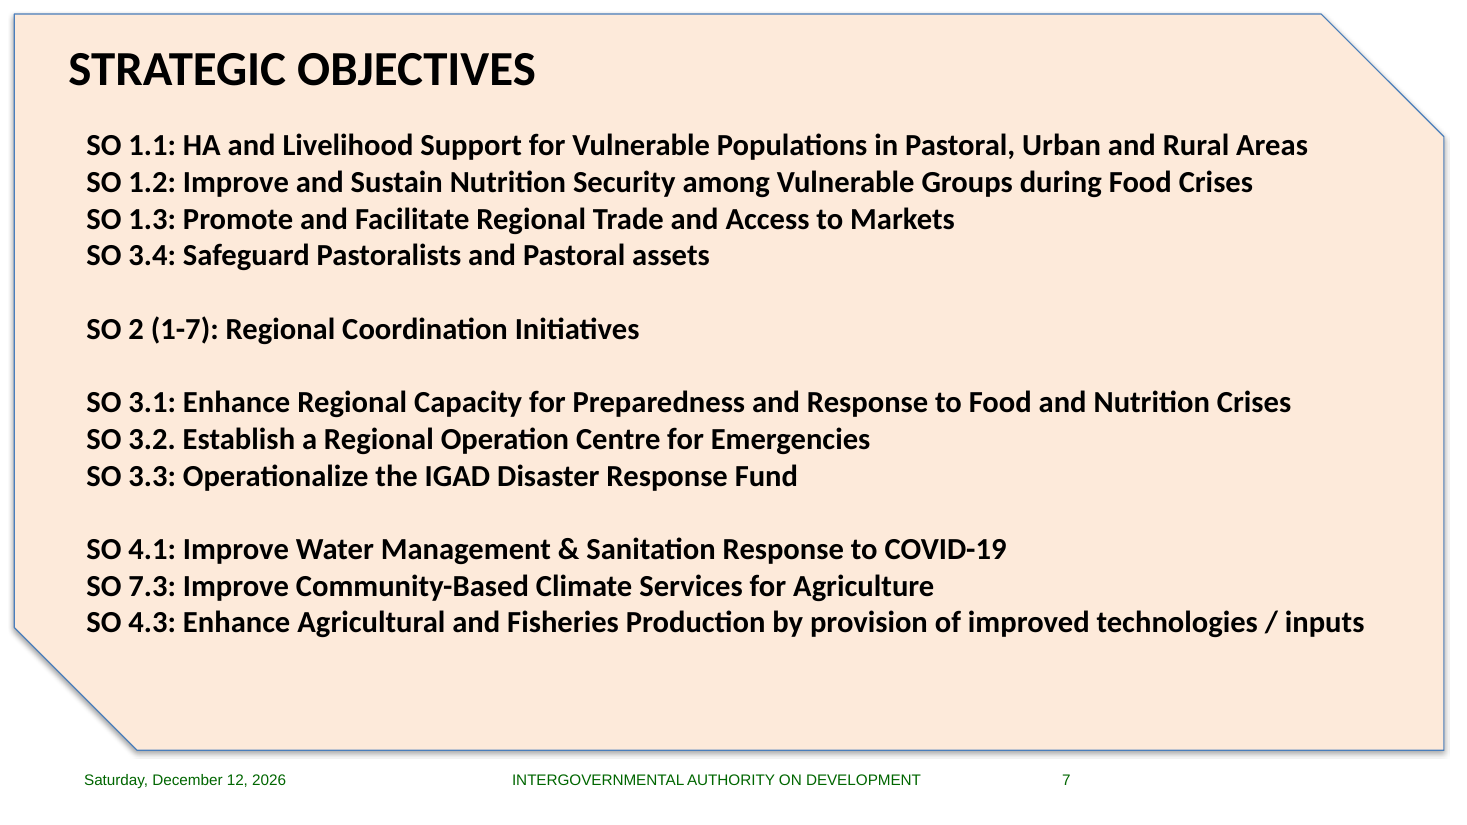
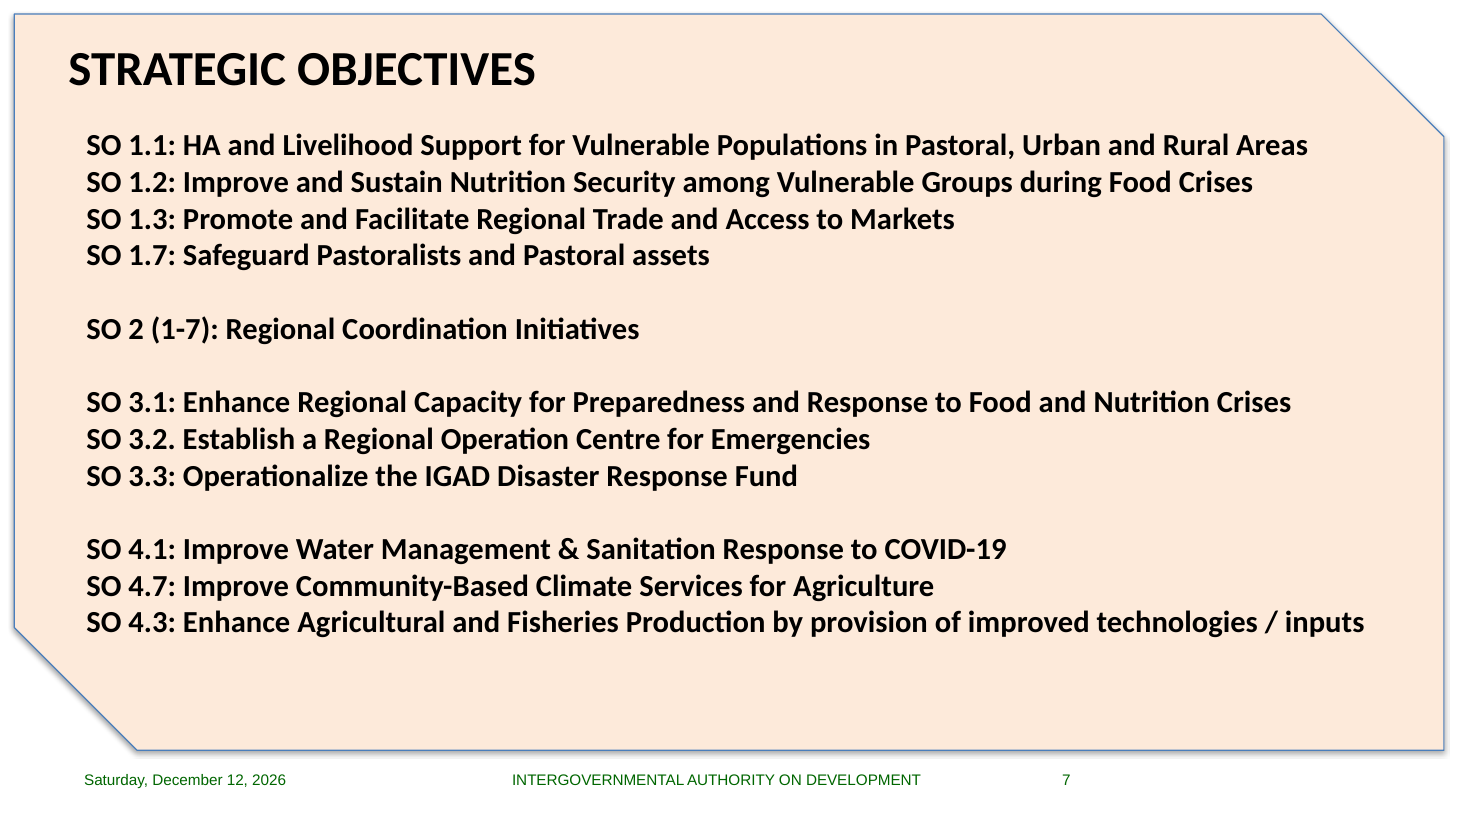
3.4: 3.4 -> 1.7 (152, 256)
7.3: 7.3 -> 4.7 (152, 586)
